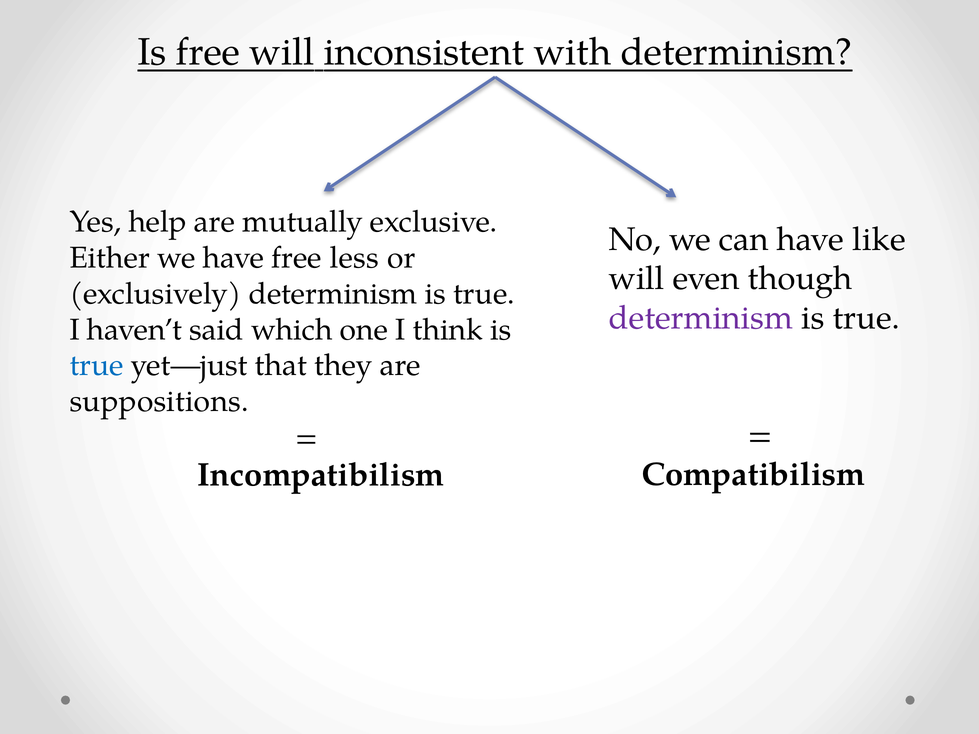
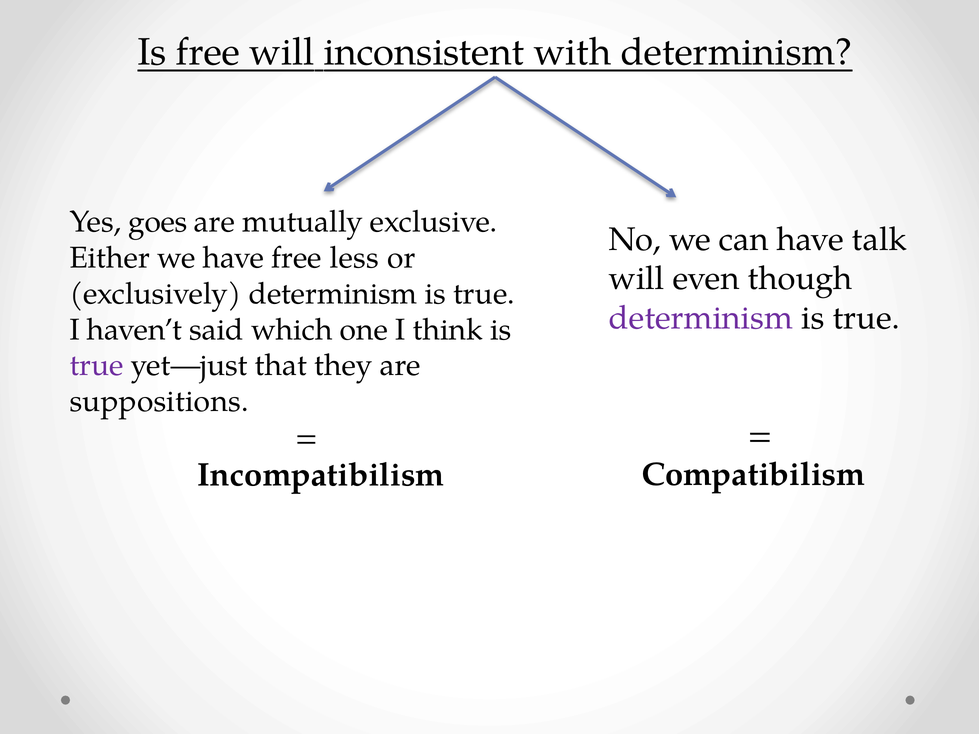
help: help -> goes (158, 222)
like: like -> talk (879, 240)
true colour: blue -> purple (97, 366)
